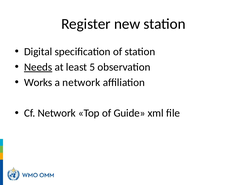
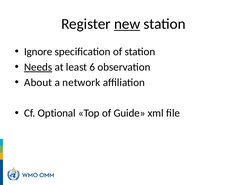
new underline: none -> present (127, 24)
Digital: Digital -> Ignore (38, 52)
5: 5 -> 6 (92, 67)
Works: Works -> About (38, 83)
Cf Network: Network -> Optional (57, 113)
